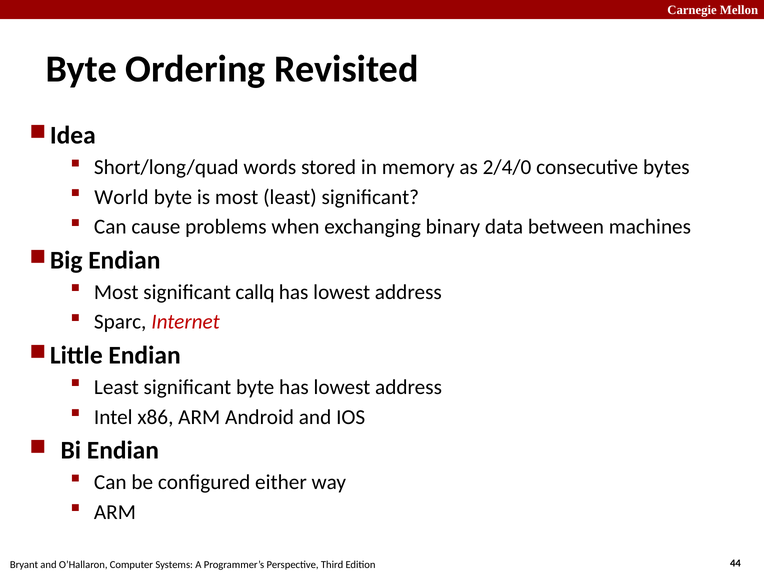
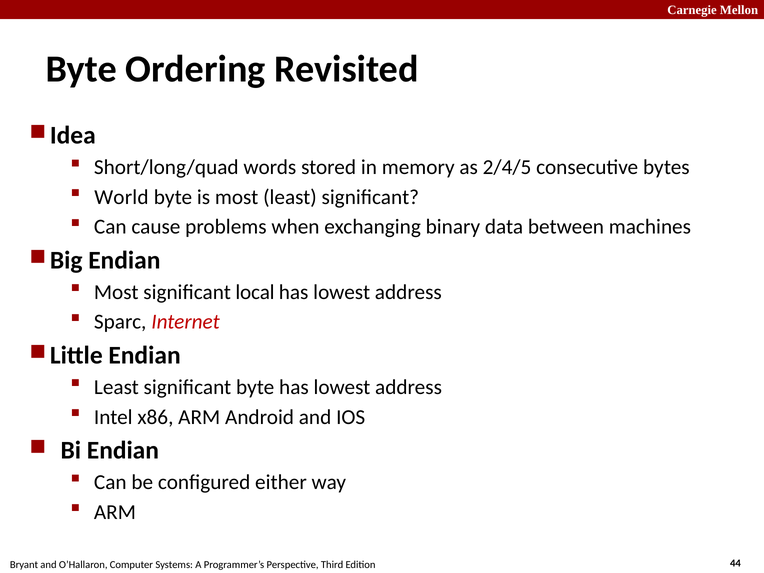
2/4/0: 2/4/0 -> 2/4/5 (507, 167)
callq: callq -> local (255, 292)
